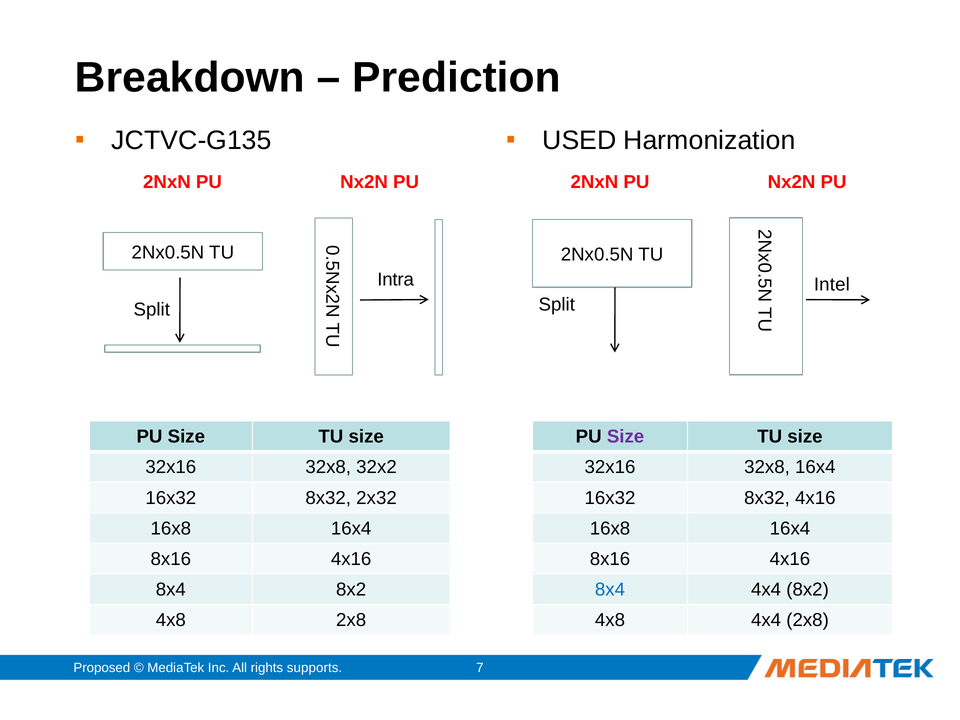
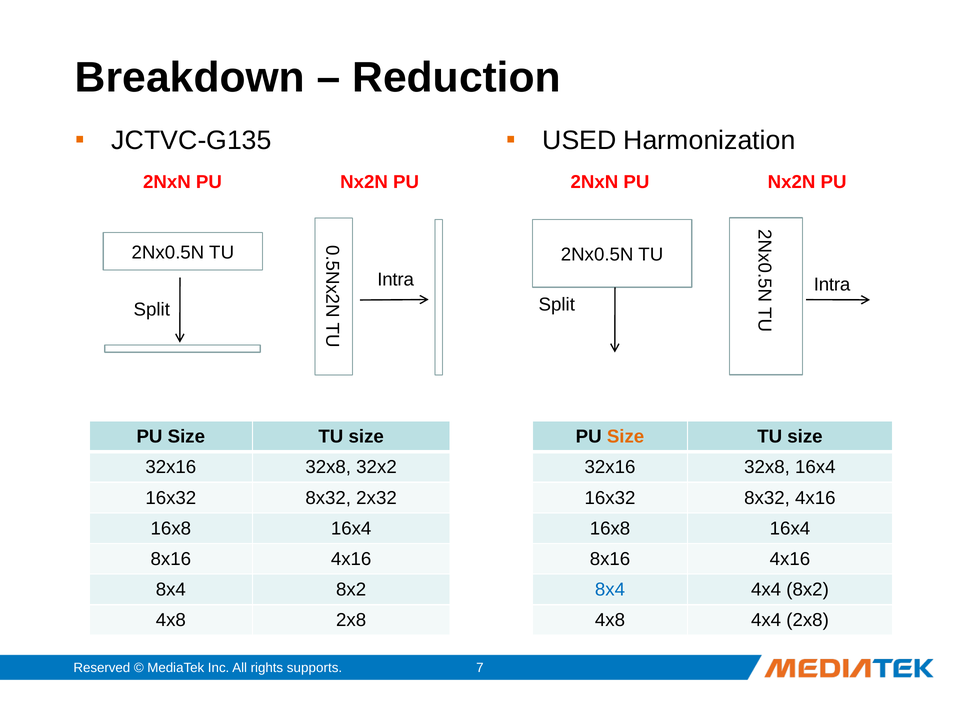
Prediction: Prediction -> Reduction (457, 78)
Intel: Intel -> Intra (832, 285)
Size colour: purple -> orange (626, 437)
Proposed: Proposed -> Reserved (102, 668)
